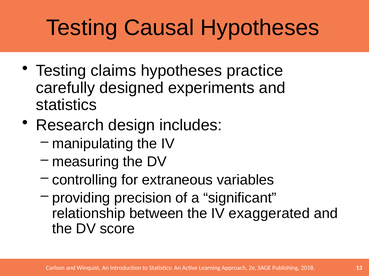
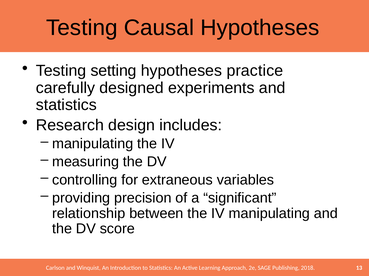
claims: claims -> setting (114, 71)
IV exaggerated: exaggerated -> manipulating (269, 214)
